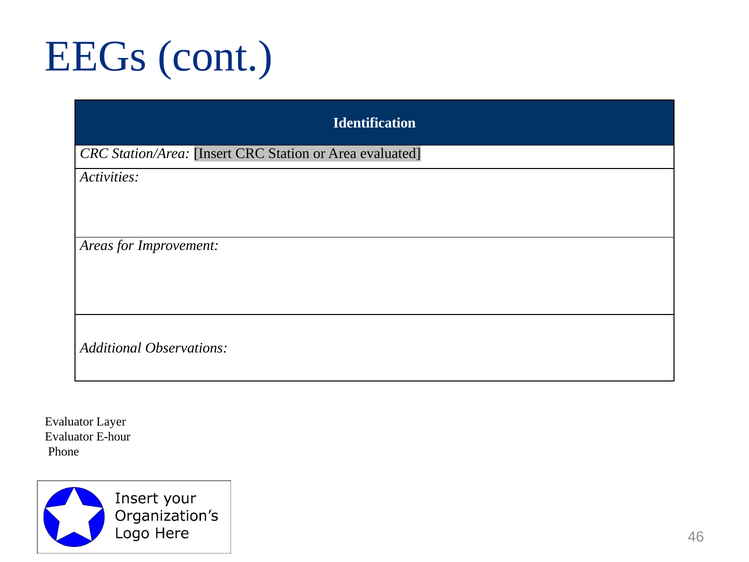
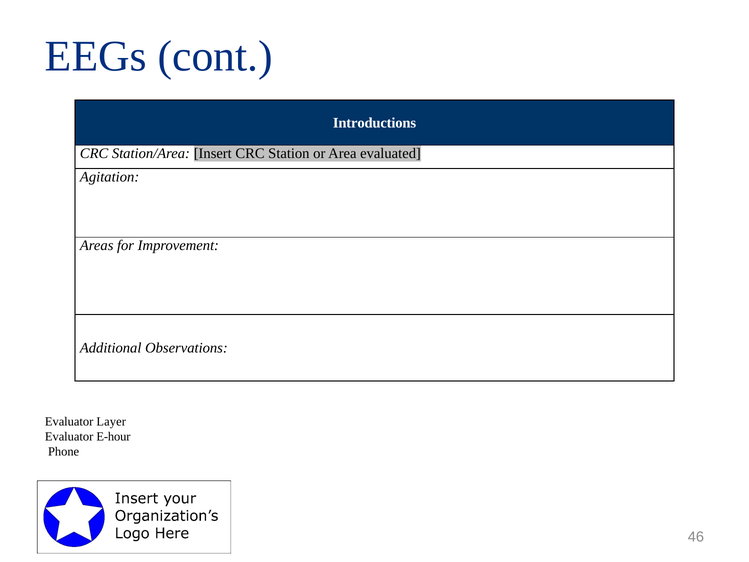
Identification: Identification -> Introductions (374, 123)
Activities: Activities -> Agitation (110, 177)
